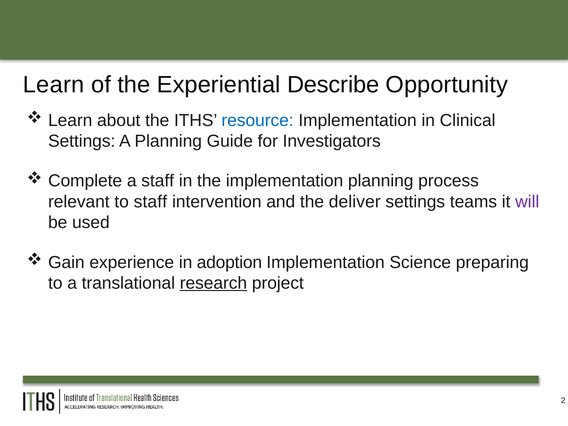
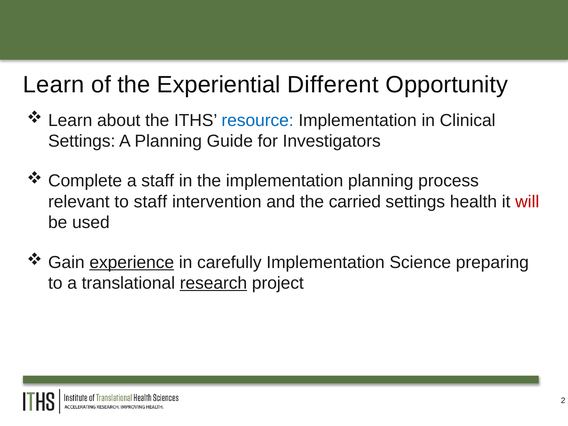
Describe: Describe -> Different (333, 85)
deliver: deliver -> carried (355, 202)
teams: teams -> health (473, 202)
will colour: purple -> red (527, 202)
experience underline: none -> present (132, 262)
adoption: adoption -> carefully (229, 262)
